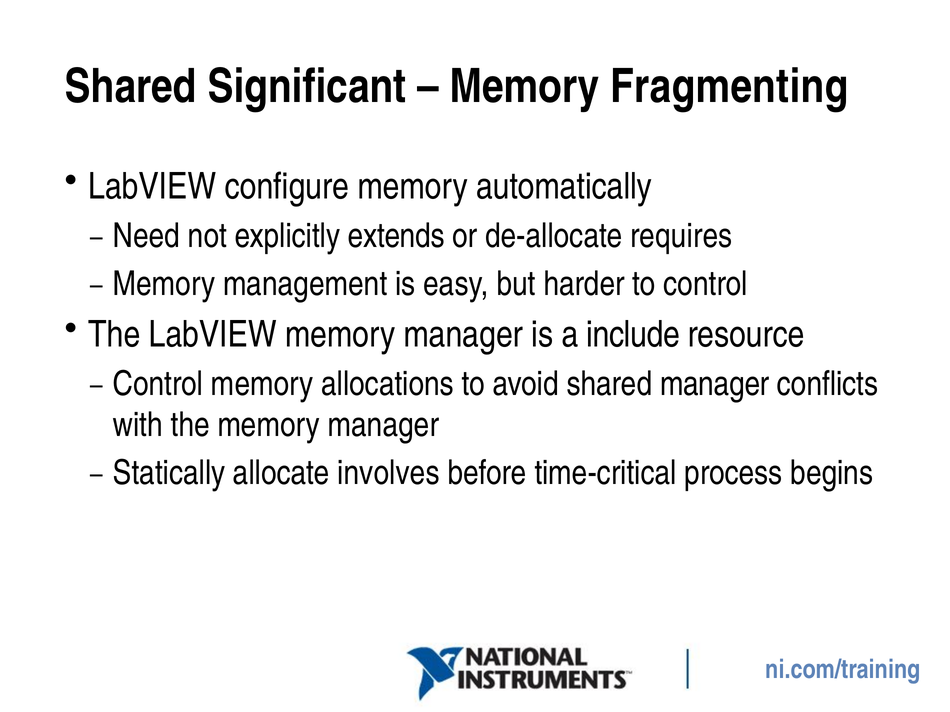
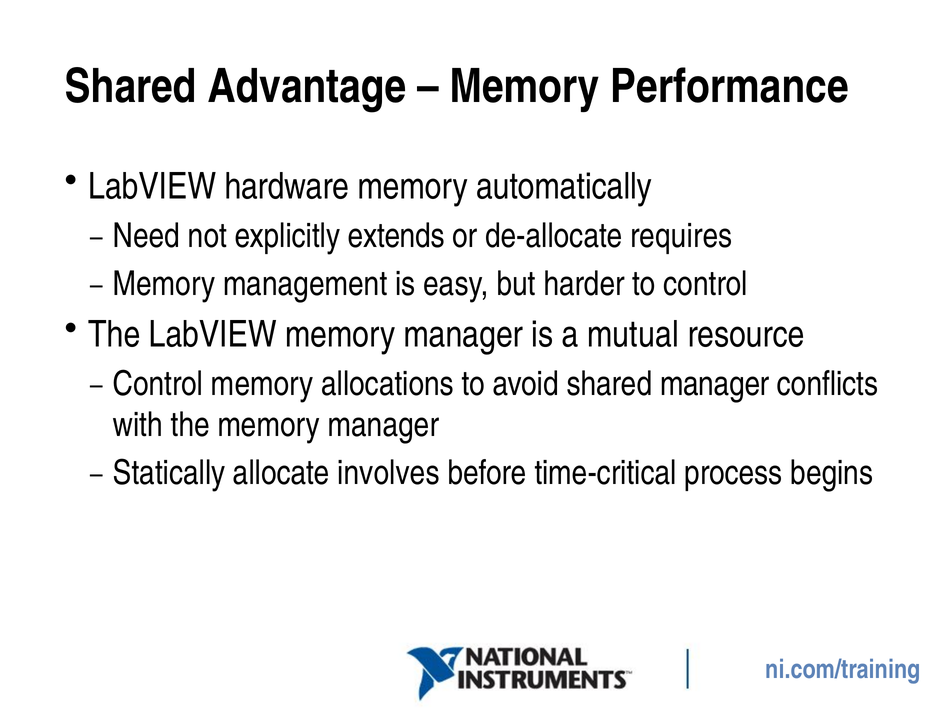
Significant: Significant -> Advantage (307, 86)
Fragmenting: Fragmenting -> Performance (730, 86)
configure: configure -> hardware (287, 187)
include: include -> mutual (633, 335)
